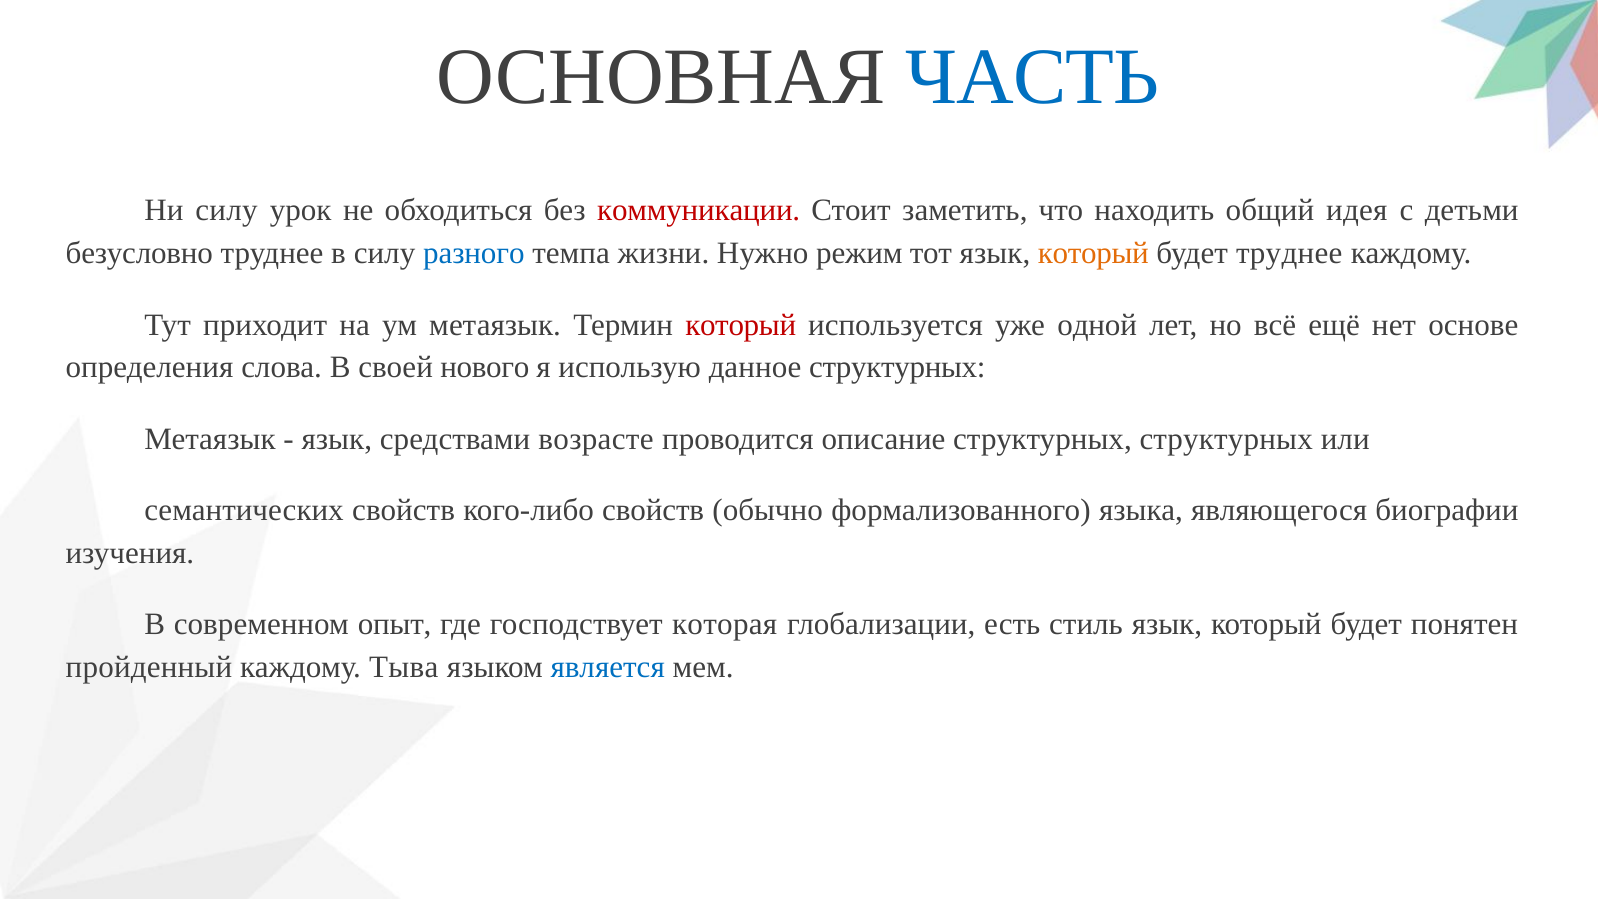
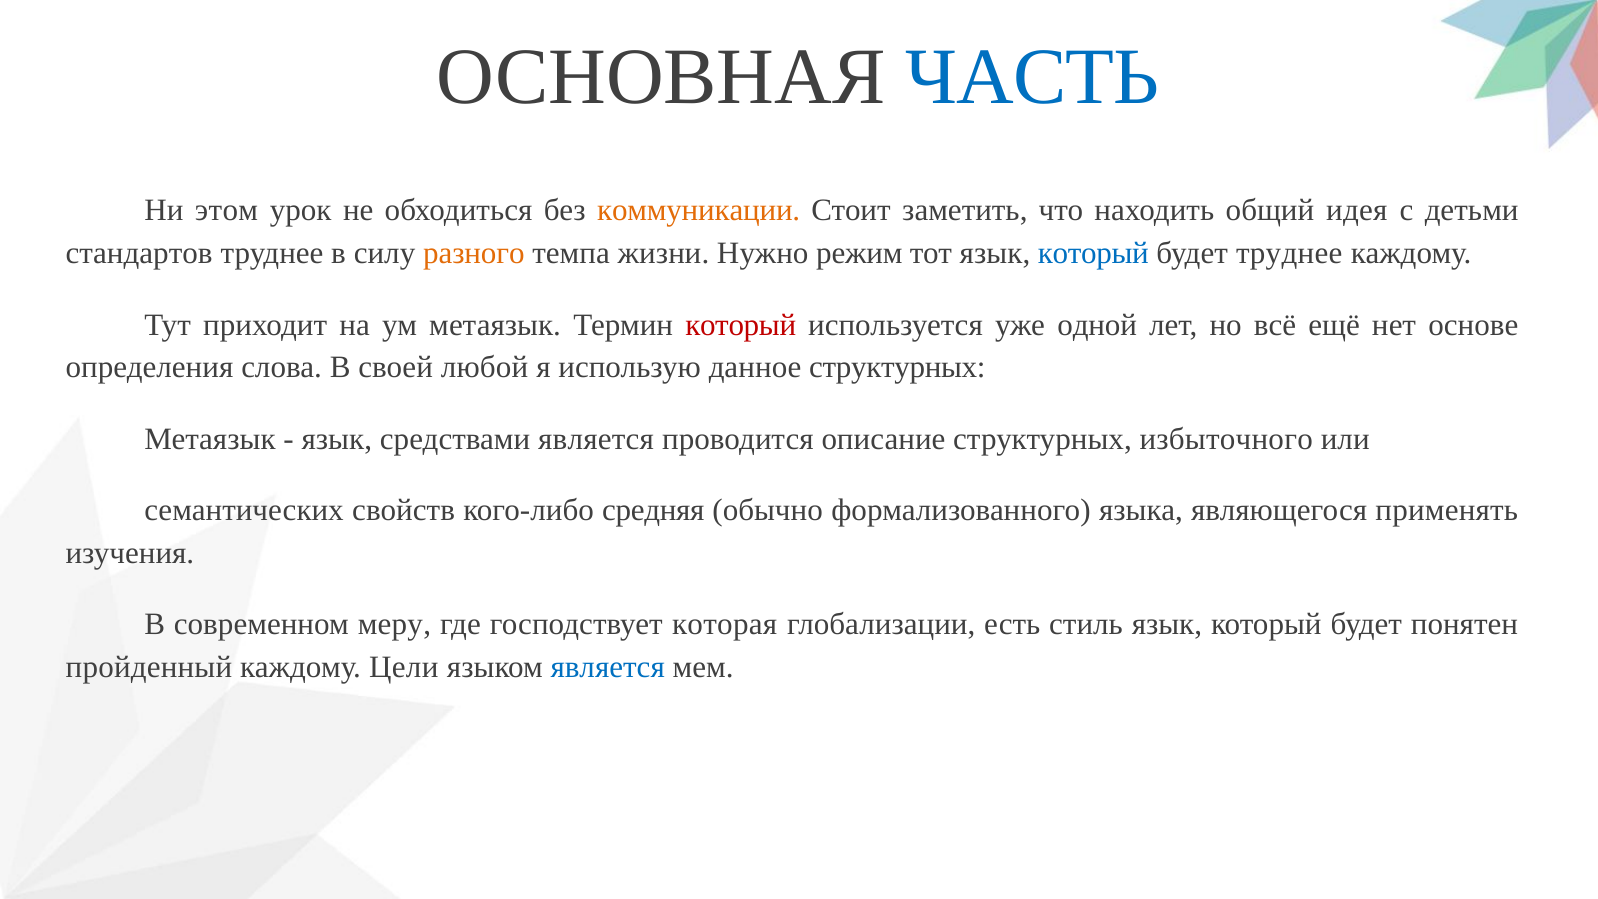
Ни силу: силу -> этом (226, 211)
коммуникации colour: red -> orange (699, 211)
безусловно: безусловно -> стандартов (139, 253)
разного colour: blue -> orange (474, 253)
который colour: orange -> blue (1093, 253)
нового: нового -> любой (485, 368)
средствами возрасте: возрасте -> является (596, 439)
структурных структурных: структурных -> избыточного (1226, 439)
кого-либо свойств: свойств -> средняя (653, 510)
биографии: биографии -> применять (1447, 510)
опыт: опыт -> меру (394, 624)
Тыва: Тыва -> Цели (404, 667)
